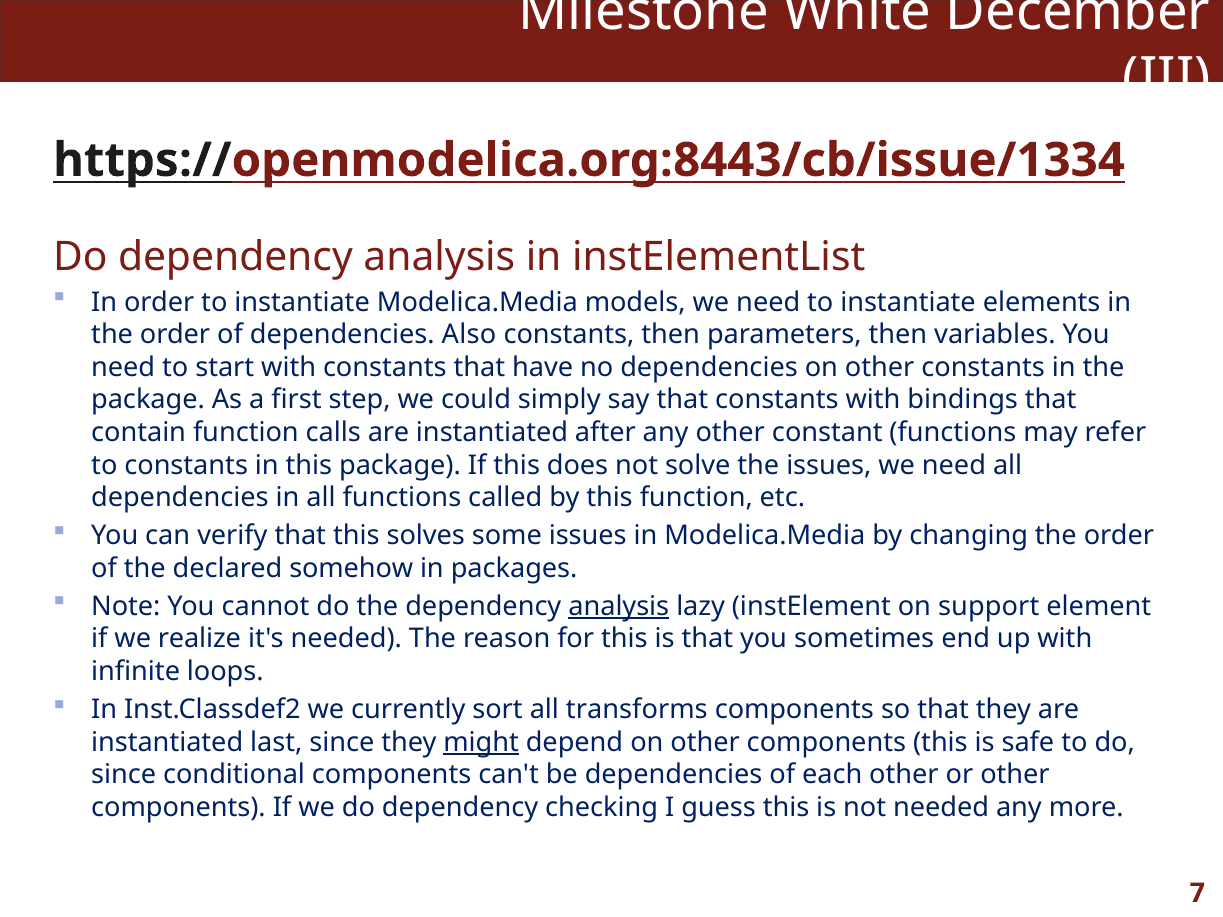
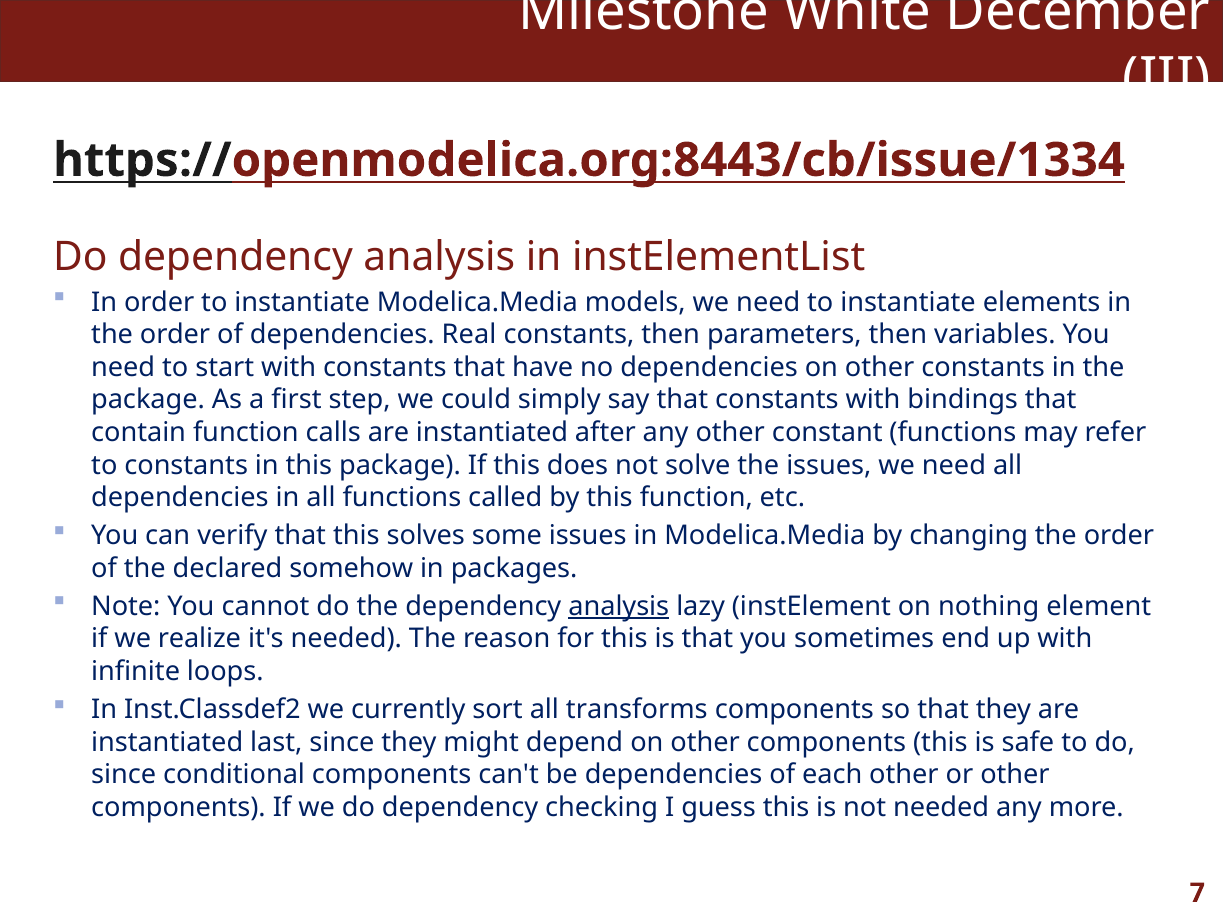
Also: Also -> Real (469, 335)
support: support -> nothing (989, 607)
might underline: present -> none (481, 742)
